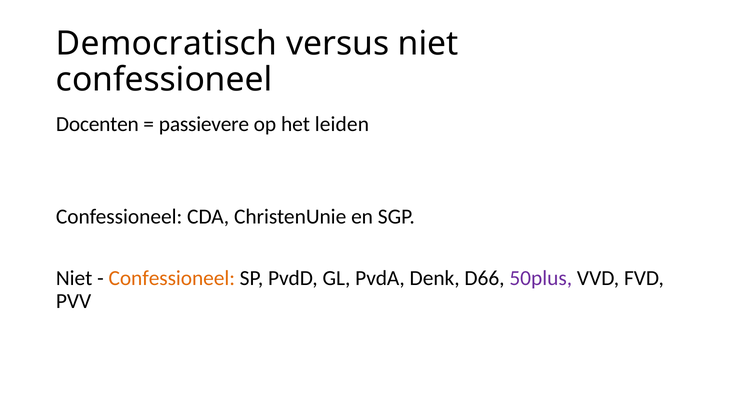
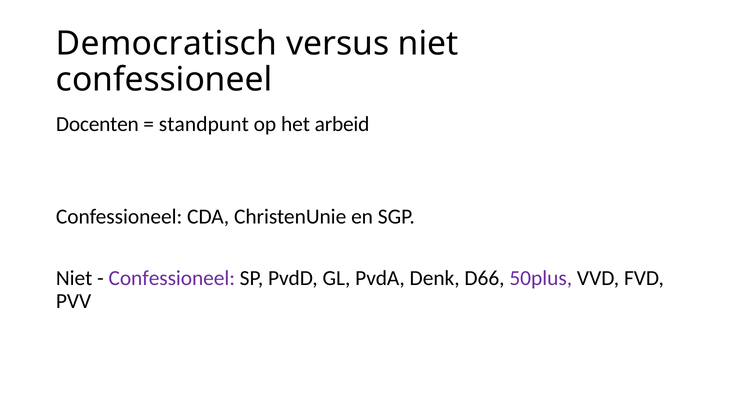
passievere: passievere -> standpunt (204, 124)
leiden: leiden -> arbeid (342, 124)
Confessioneel colour: orange -> purple (172, 278)
